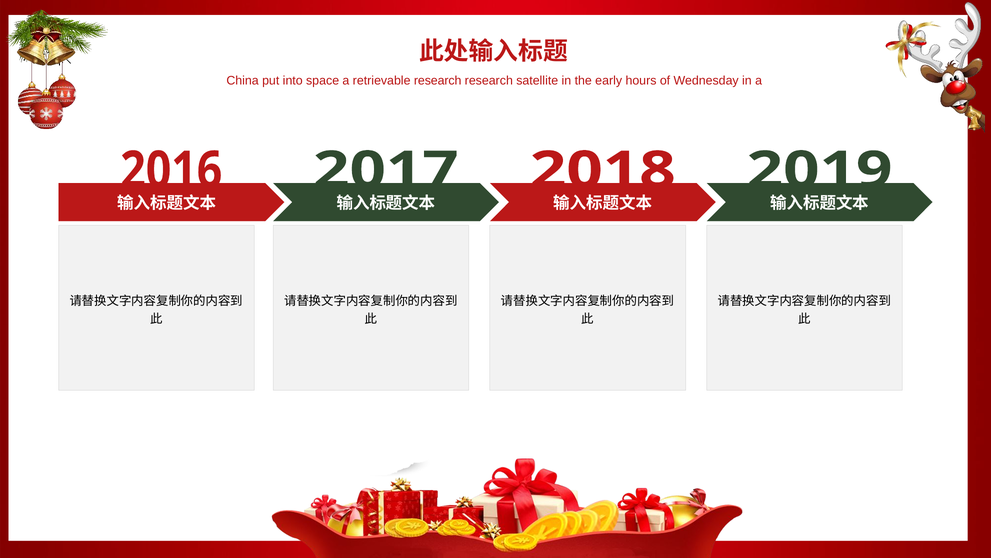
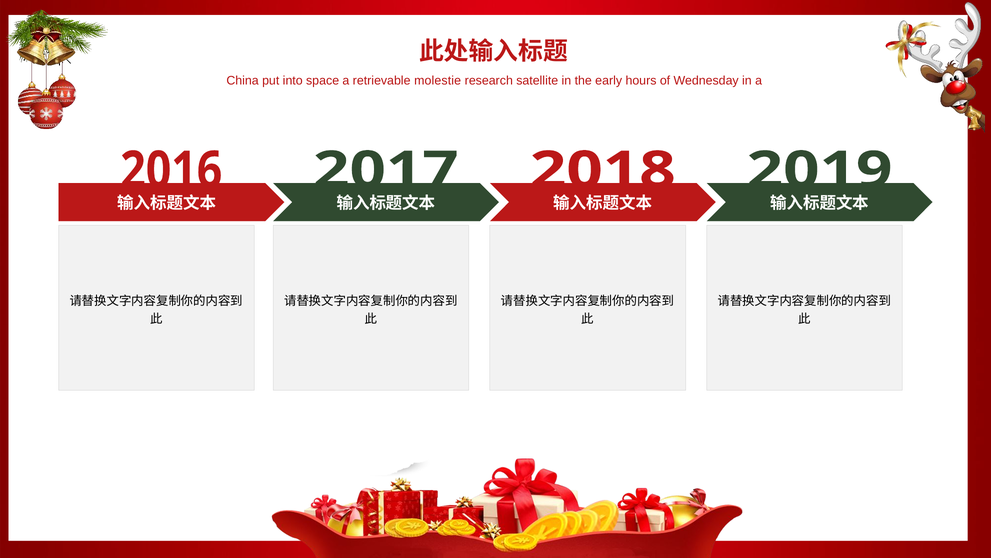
retrievable research: research -> molestie (438, 81)
